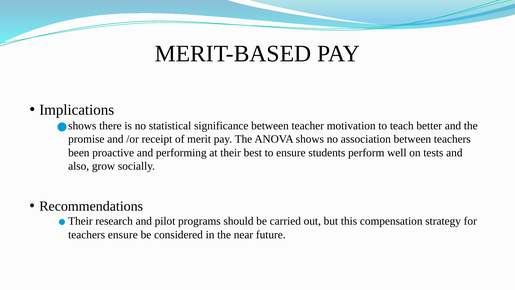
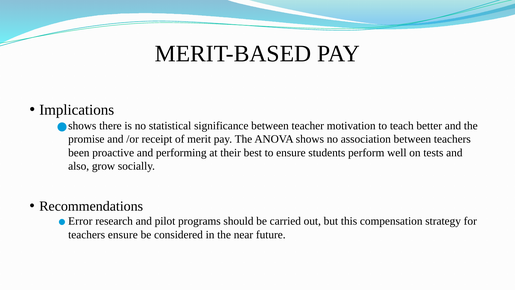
Their: Their -> Error (80, 221)
